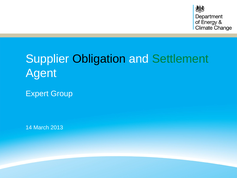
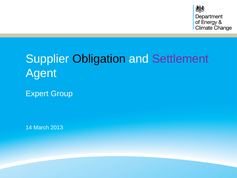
Settlement colour: green -> purple (180, 59)
